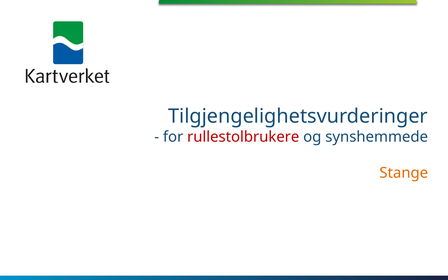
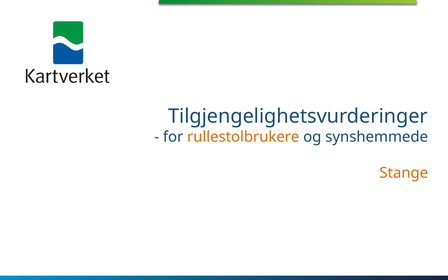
rullestolbrukere colour: red -> orange (243, 137)
